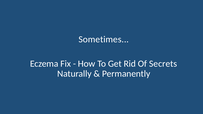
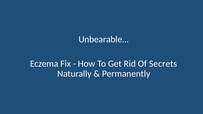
Sometimes: Sometimes -> Unbearable (104, 39)
